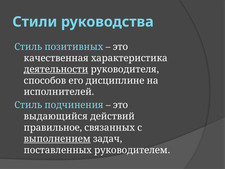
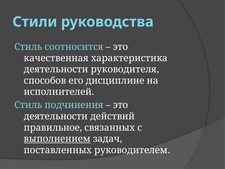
позитивных: позитивных -> соотносится (74, 47)
деятельности underline: present -> none (56, 69)
выдающийся: выдающийся -> деятельности (56, 116)
